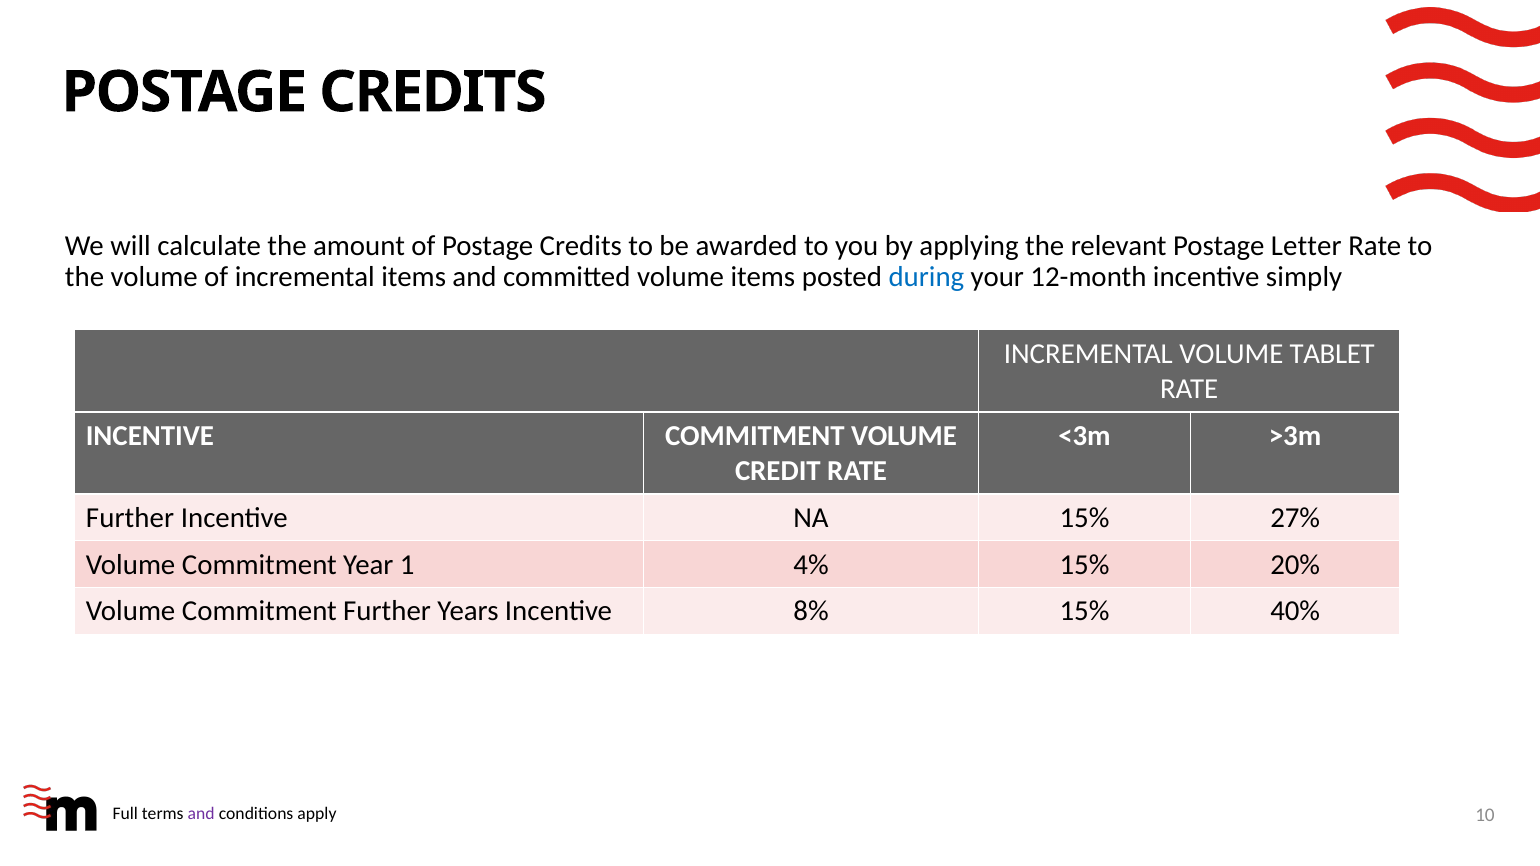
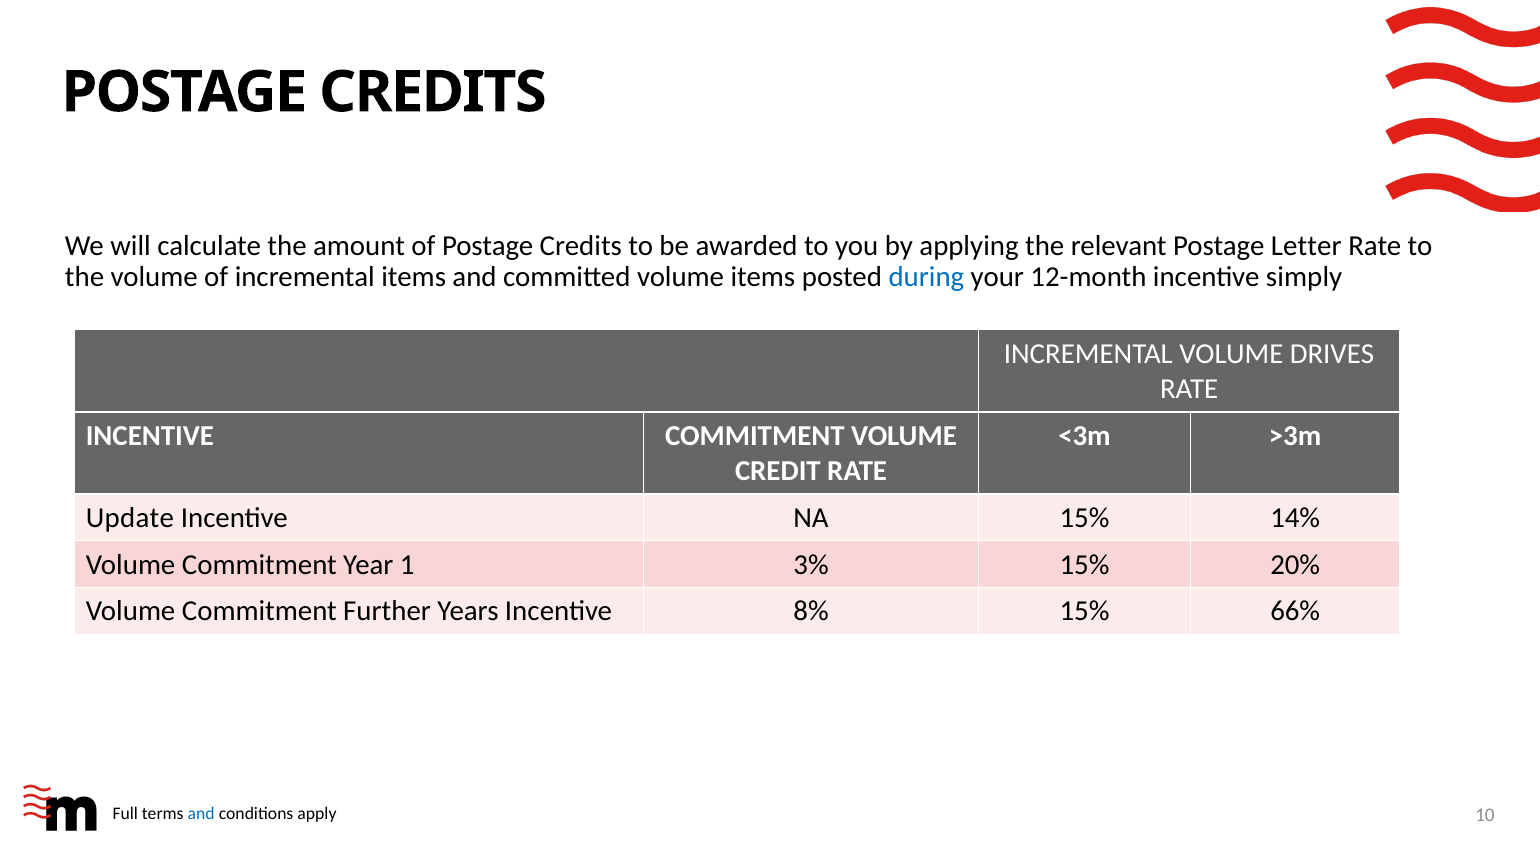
TABLET: TABLET -> DRIVES (1332, 354)
Further: Further -> Update (130, 518)
27%: 27% -> 14% (1295, 518)
4%: 4% -> 3% (811, 565)
40%: 40% -> 66% (1295, 611)
and colour: purple -> blue (201, 814)
